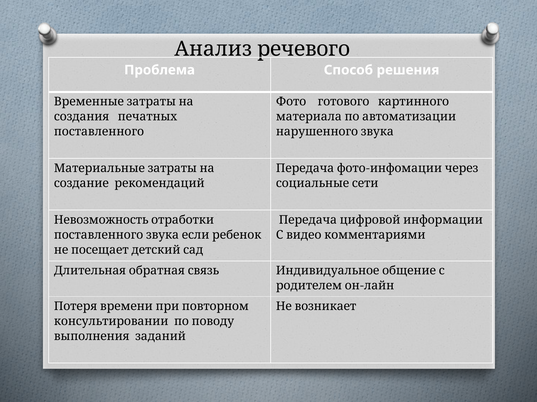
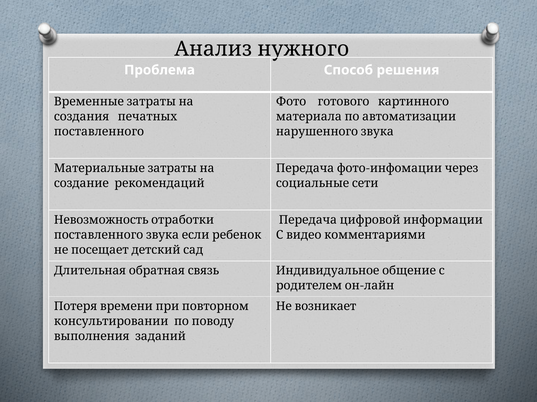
речевого: речевого -> нужного (303, 49)
